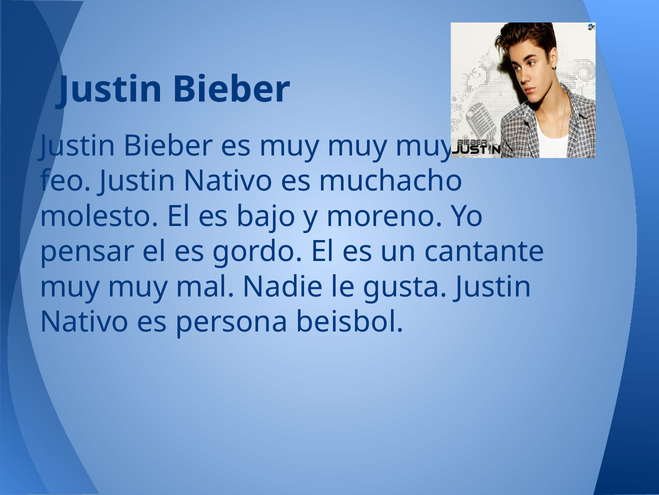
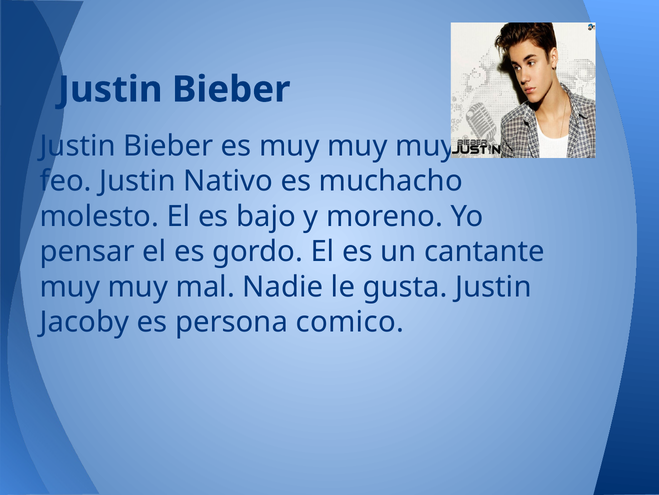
Nativo: Nativo -> Jacoby (84, 322)
beisbol: beisbol -> comico (350, 322)
